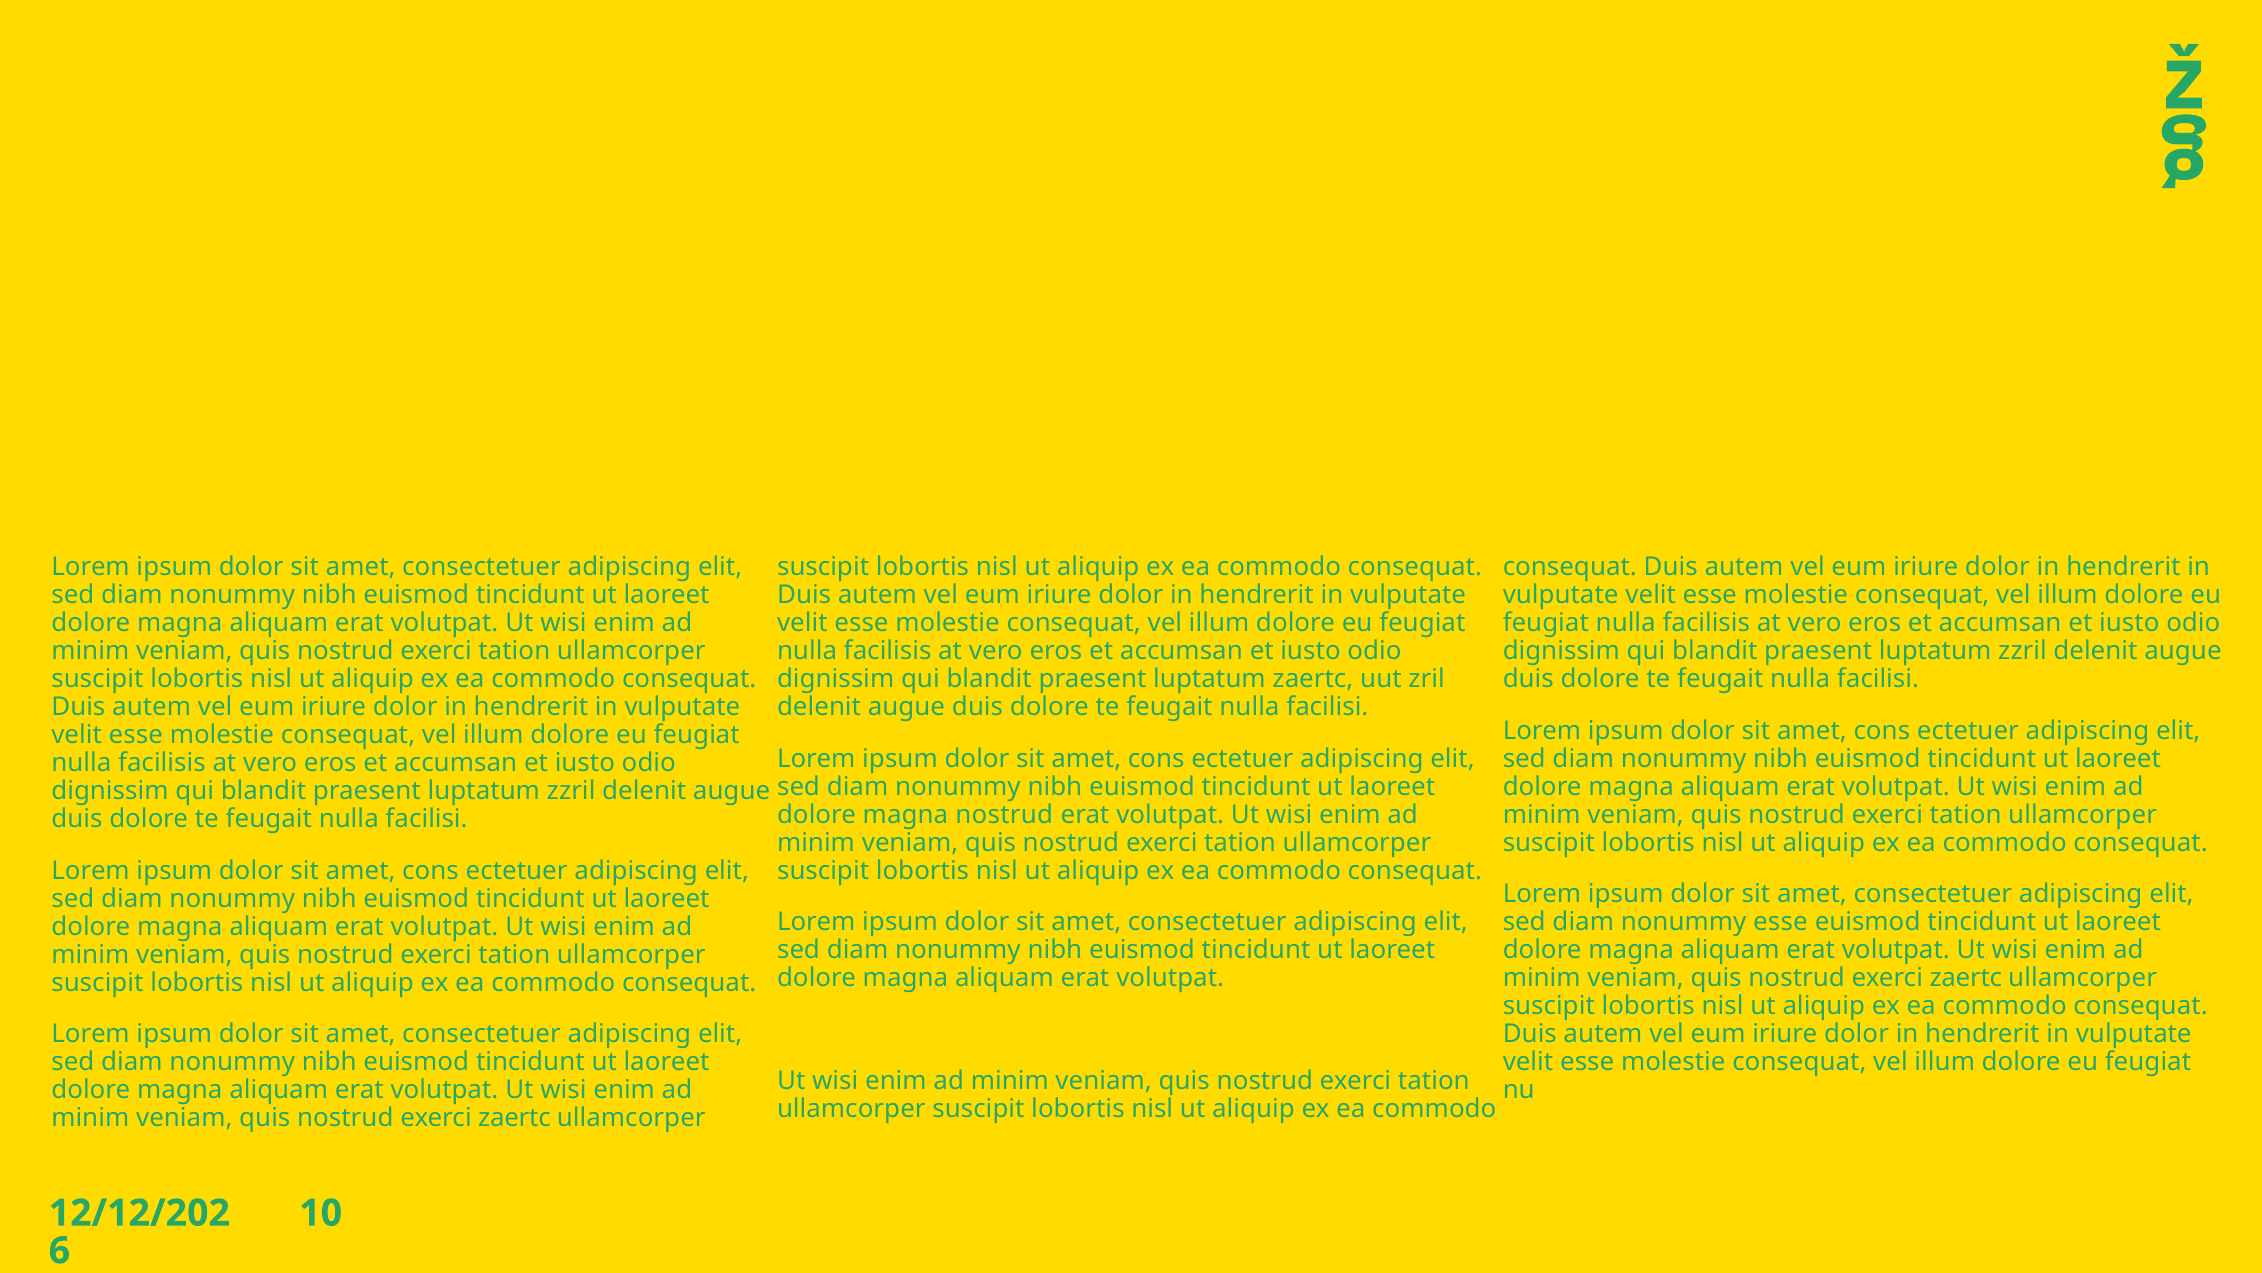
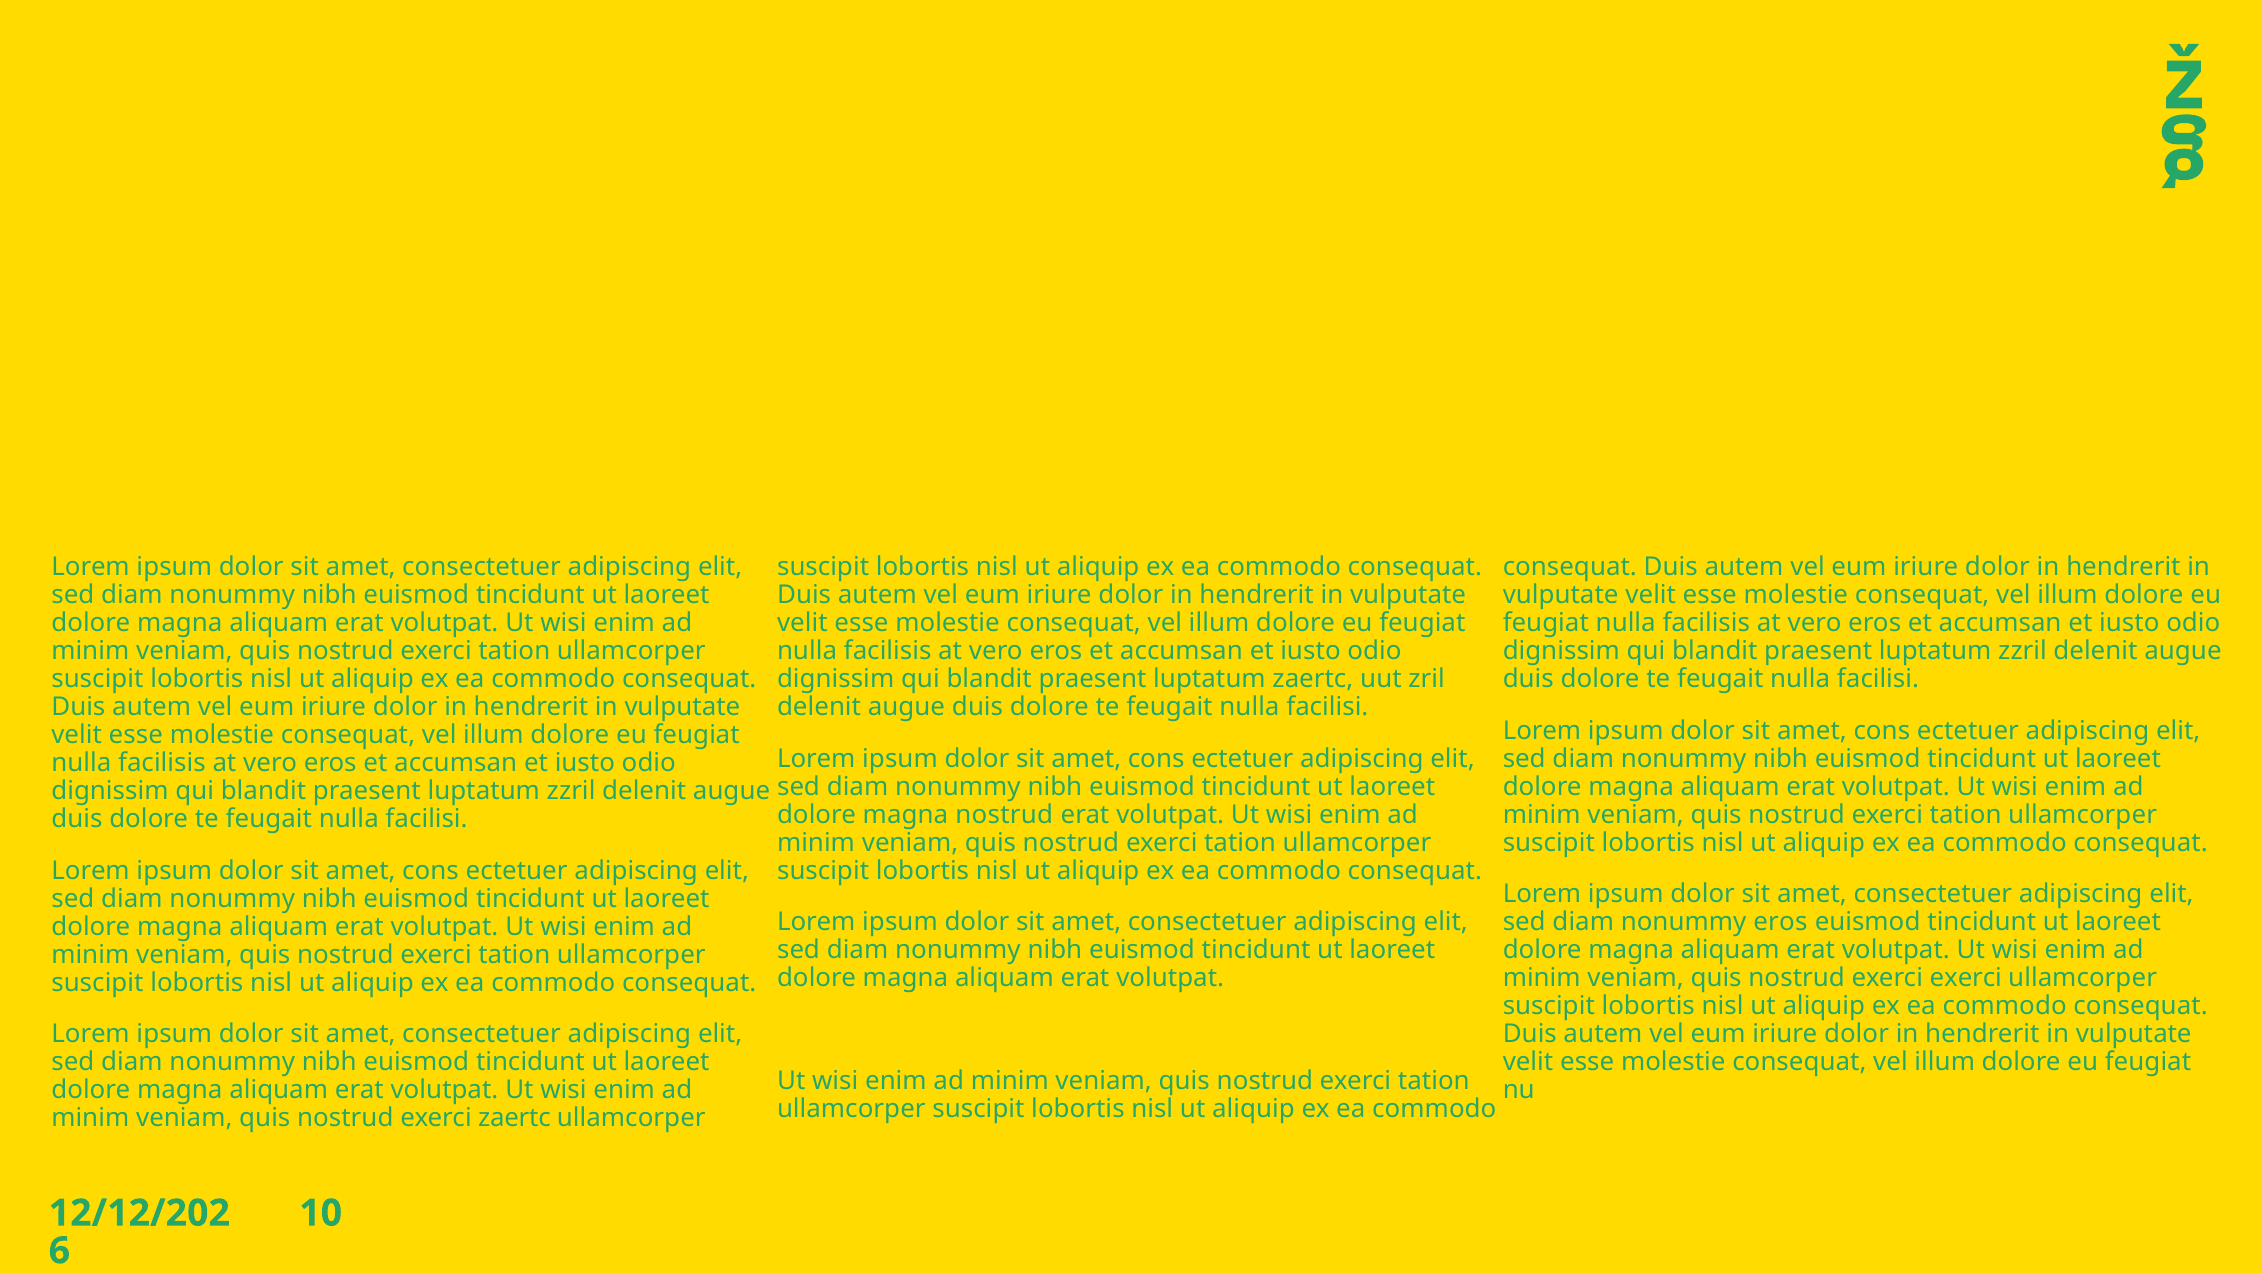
nonummy esse: esse -> eros (1780, 922)
zaertc: zaertc -> exerci (1966, 978)
